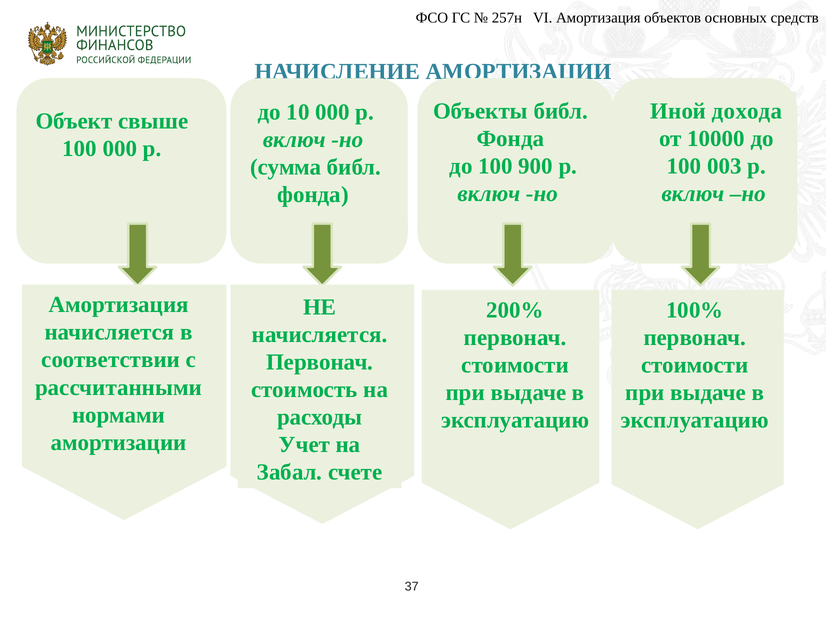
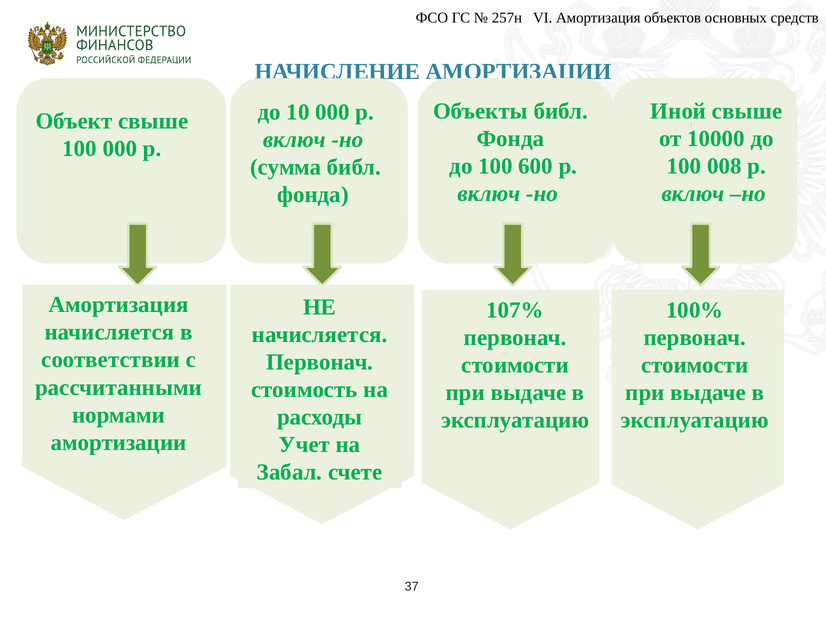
Иной дохода: дохода -> свыше (747, 111)
900: 900 -> 600 (536, 166)
003: 003 -> 008 (724, 166)
200%: 200% -> 107% (515, 310)
